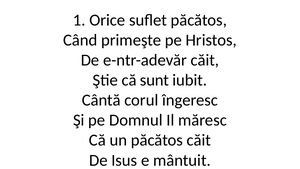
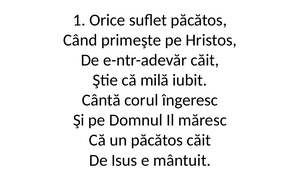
sunt: sunt -> milă (154, 80)
